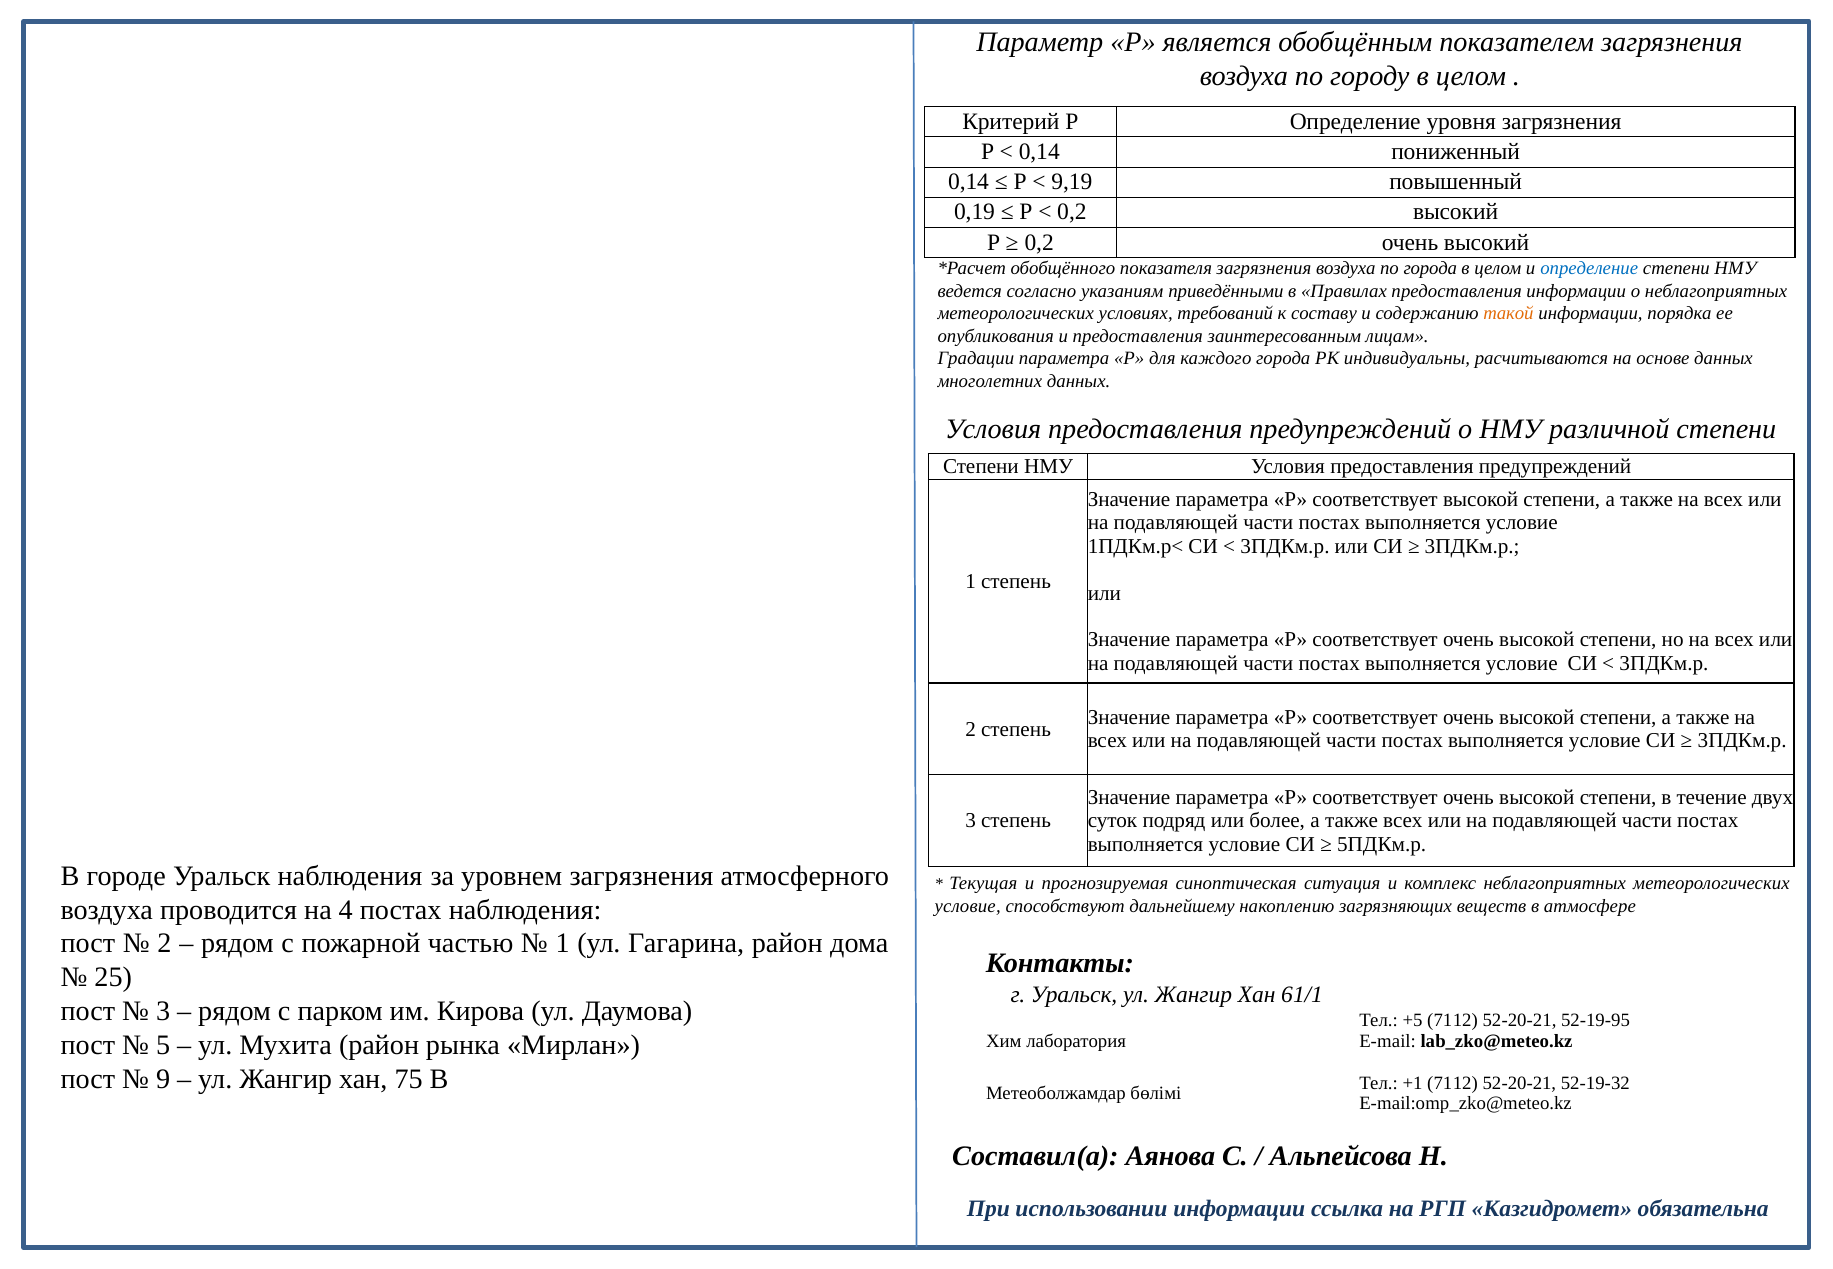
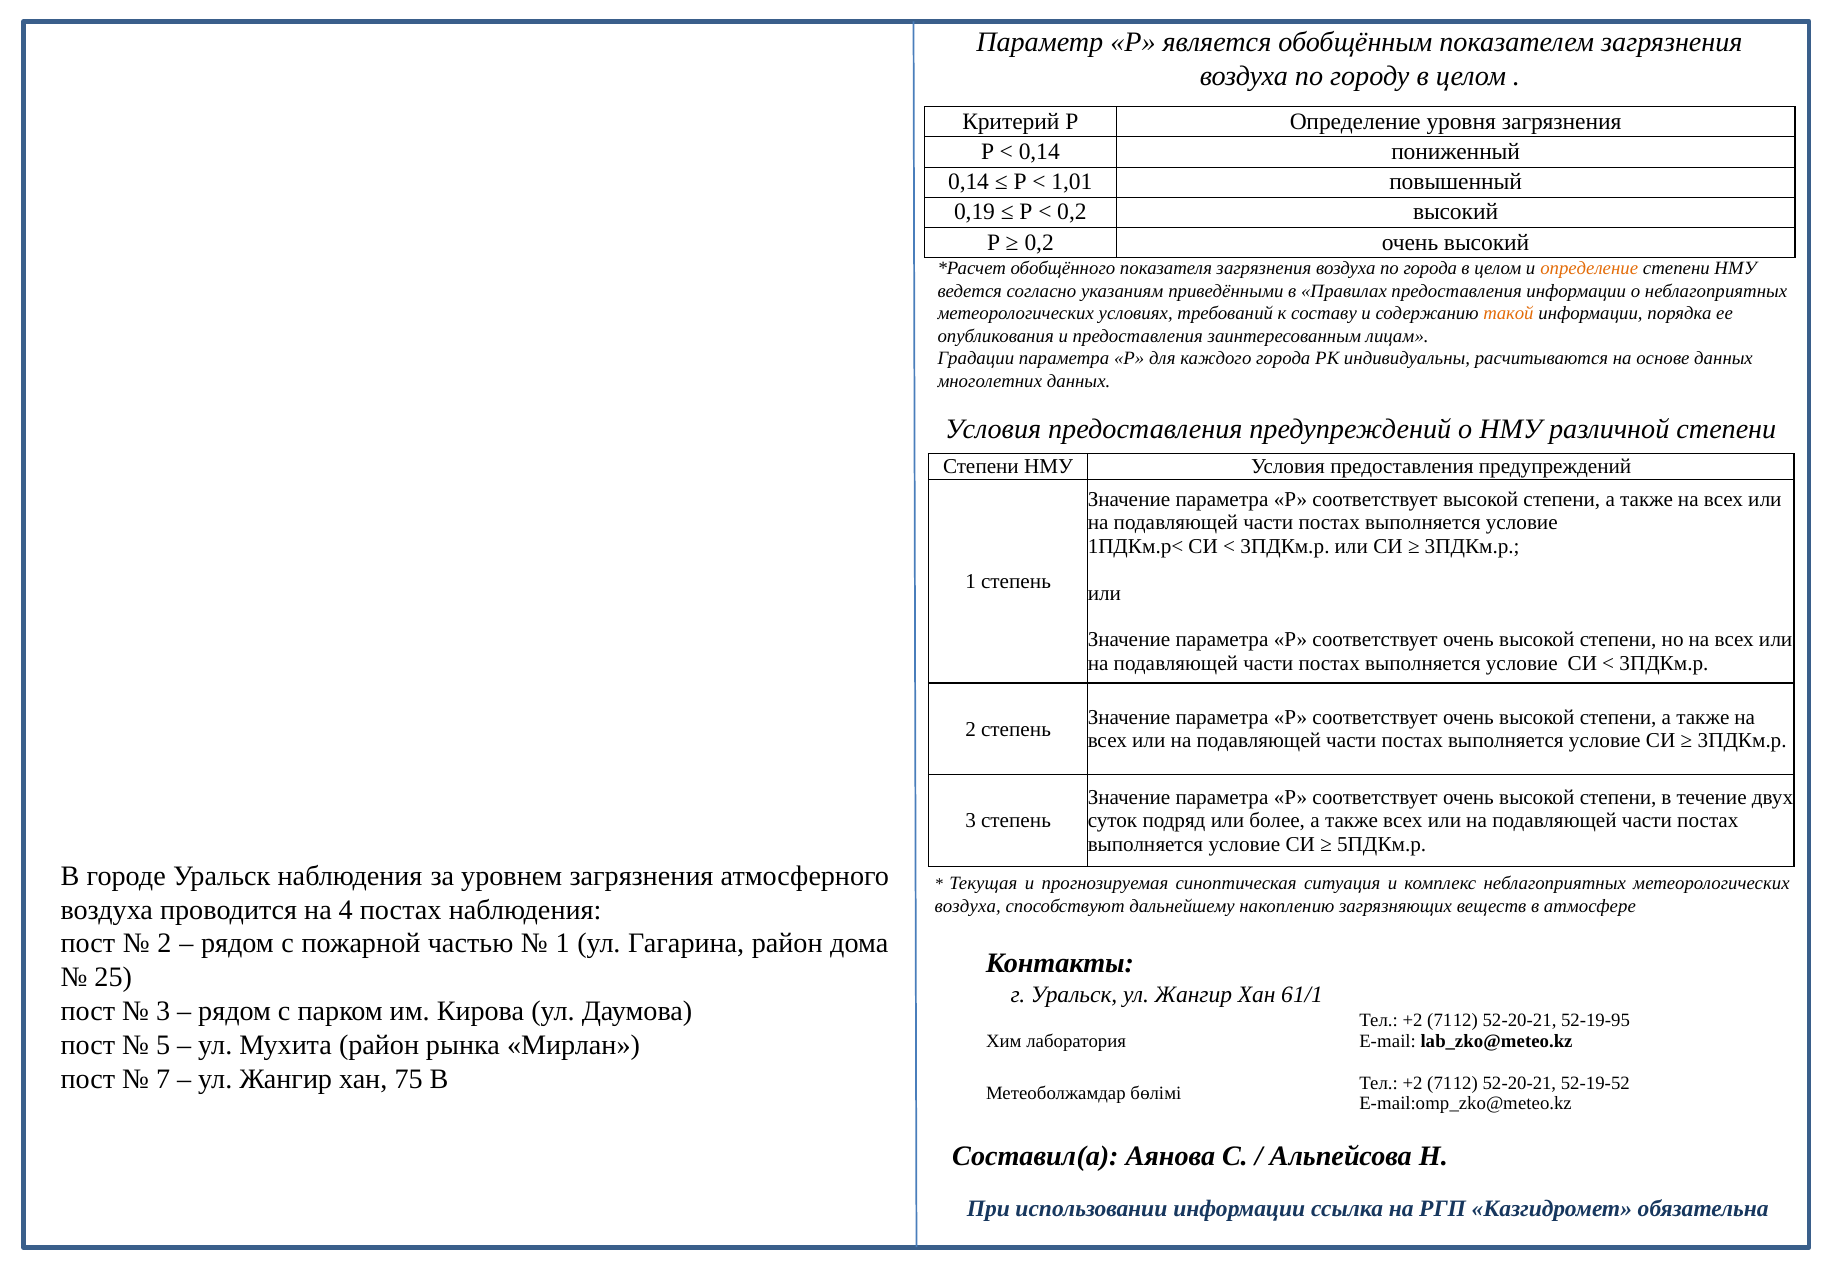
9,19: 9,19 -> 1,01 (1072, 182)
определение colour: blue -> orange (1589, 269)
условие: условие -> воздуха (968, 906)
+5: +5 -> +2 (1413, 1021)
9: 9 -> 7 (163, 1079)
+1: +1 -> +2 (1413, 1083)
52-19-32: 52-19-32 -> 52-19-52 (1595, 1083)
